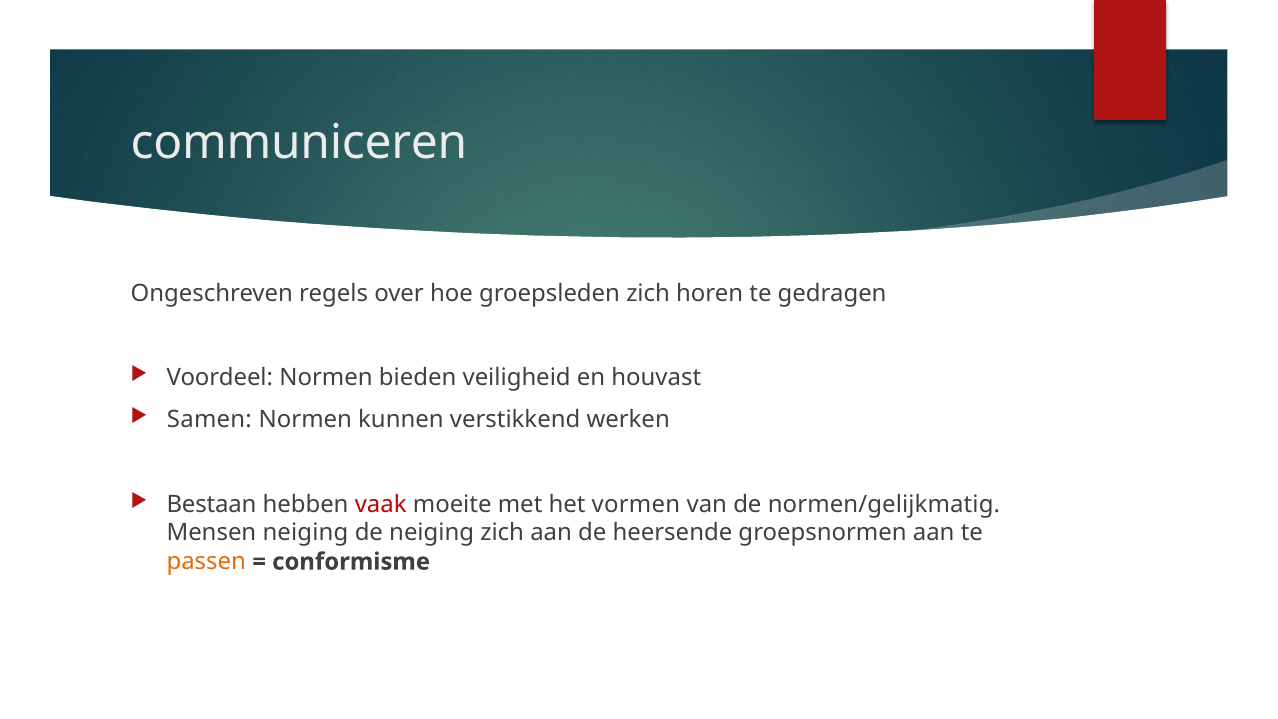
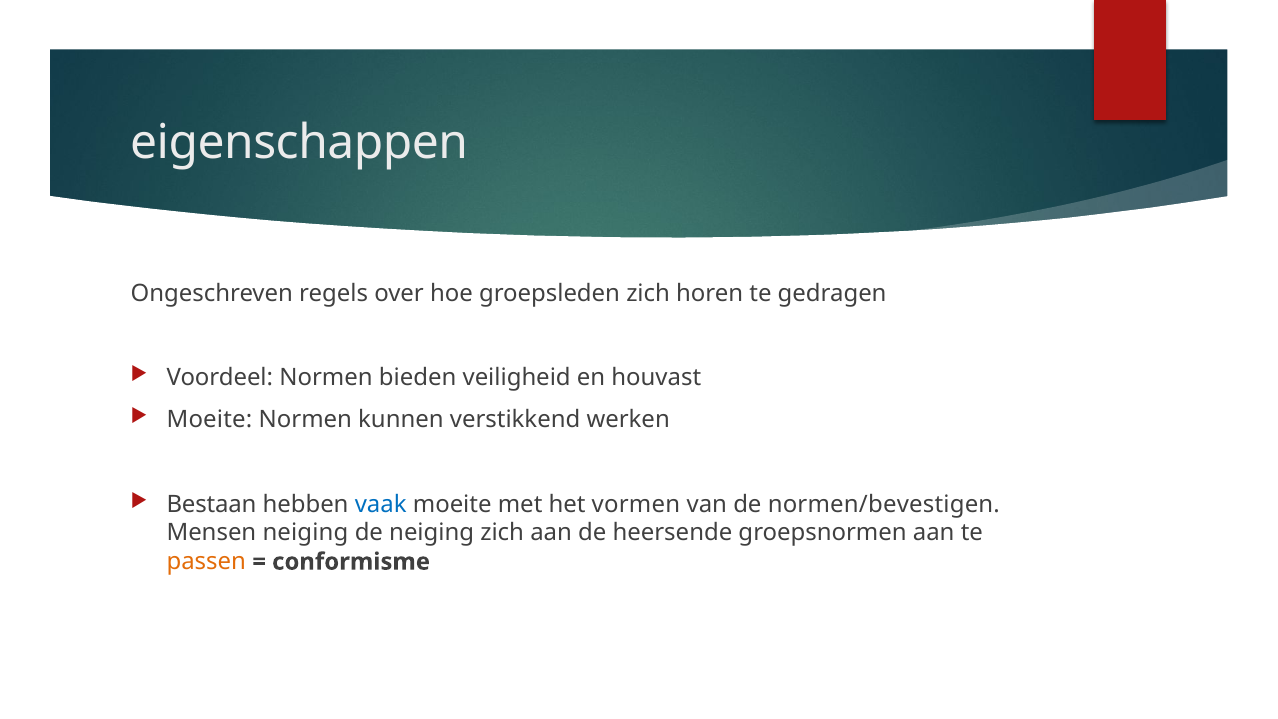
communiceren: communiceren -> eigenschappen (299, 142)
Samen: Samen -> Moeite (209, 420)
vaak colour: red -> blue (381, 504)
normen/gelijkmatig: normen/gelijkmatig -> normen/bevestigen (884, 504)
